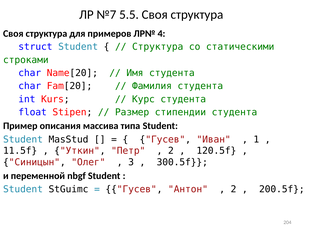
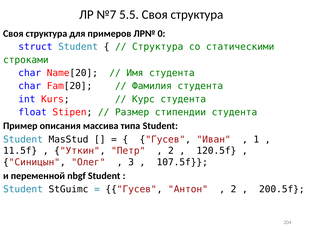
4: 4 -> 0 (161, 33)
300.5f: 300.5f -> 107.5f (182, 162)
